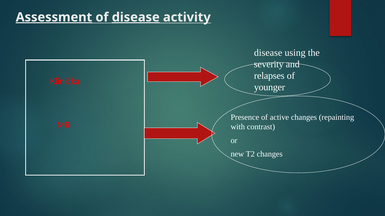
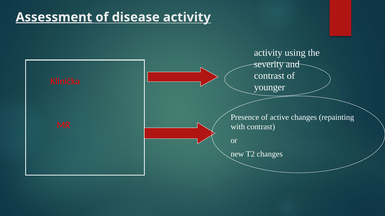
disease underline: present -> none (136, 17)
disease: disease -> activity (268, 53)
relapses: relapses -> contrast (269, 76)
